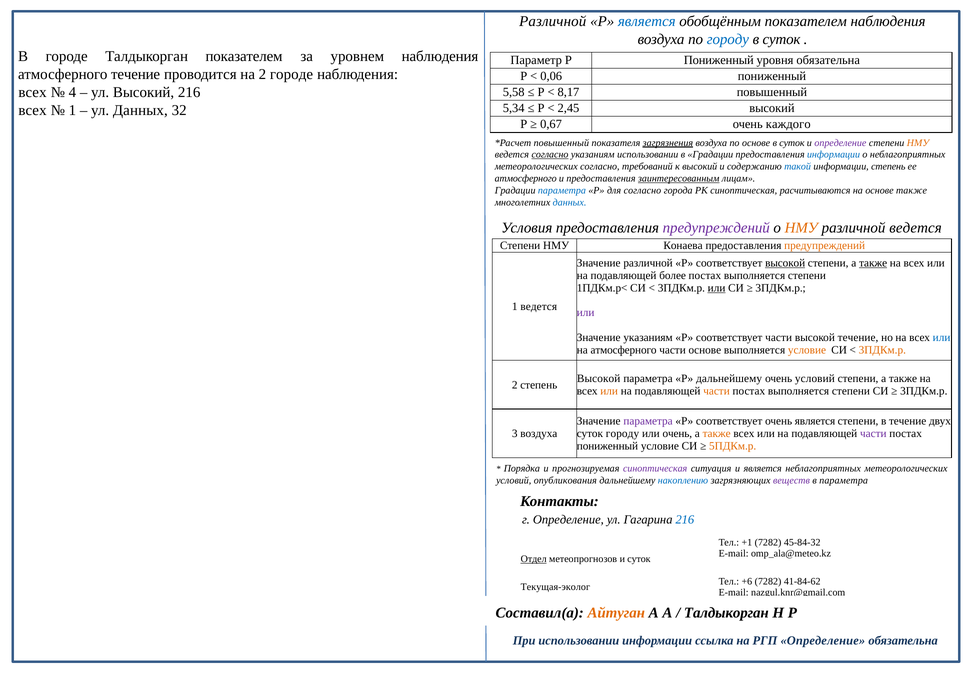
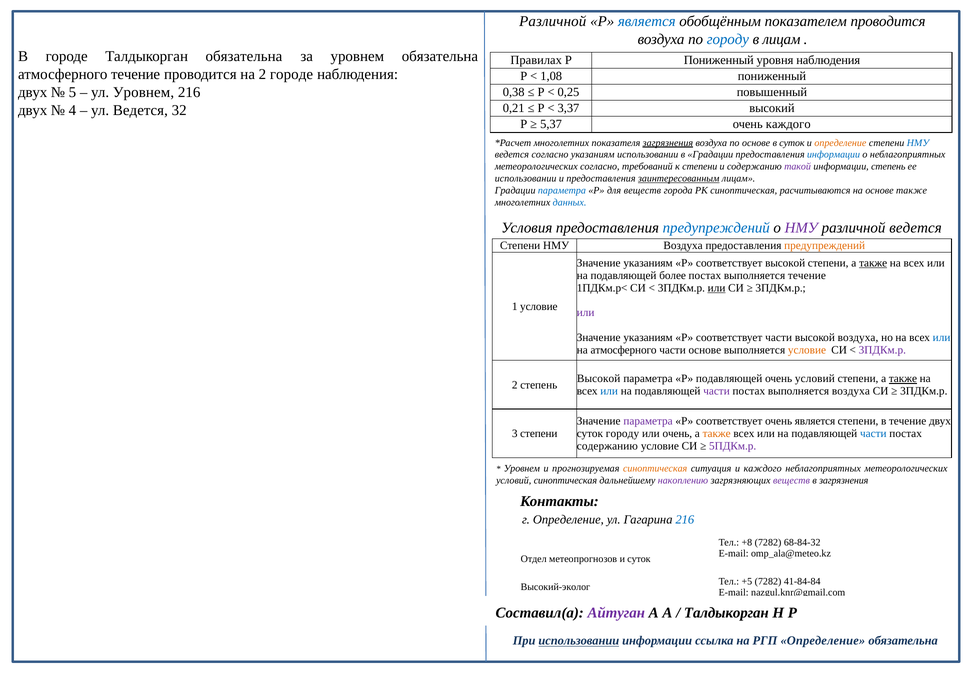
показателем наблюдения: наблюдения -> проводится (888, 21)
суток: суток -> лицам (782, 39)
Талдыкорган показателем: показателем -> обязательна (244, 56)
уровнем наблюдения: наблюдения -> обязательна (440, 56)
Параметр: Параметр -> Правилах (536, 60)
уровня обязательна: обязательна -> наблюдения (828, 60)
0,06: 0,06 -> 1,08 (551, 76)
всех: всех -> двух (33, 92)
4: 4 -> 5 (72, 92)
ул Высокий: Высокий -> Уровнем (144, 92)
5,58: 5,58 -> 0,38 (514, 92)
8,17: 8,17 -> 0,25 (568, 92)
5,34: 5,34 -> 0,21 (514, 108)
2,45: 2,45 -> 3,37 (568, 108)
всех: всех -> двух (33, 110)
1: 1 -> 4 (72, 110)
ул Данных: Данных -> Ведется (140, 110)
0,67: 0,67 -> 5,37 (551, 124)
повышенный: повышенный -> многолетних (561, 143)
определение colour: purple -> orange (840, 143)
НМУ colour: orange -> blue (918, 143)
согласно underline: present -> none (550, 155)
к высокий: высокий -> степени (700, 167)
такой colour: blue -> purple (798, 167)
атмосферного: атмосферного -> использовании (526, 179)
для согласно: согласно -> веществ (642, 190)
предупреждений colour: purple -> blue (716, 228)
НМУ colour: orange -> purple (801, 228)
НМУ Конаева: Конаева -> Воздуха (683, 246)
различной: различной -> указаниям (648, 263)
высокой underline: present -> none (785, 263)
степени: степени -> течение (807, 275)
1 ведется: ведется -> условие (539, 306)
высокой течение: течение -> воздуха (858, 338)
3ПДКм.р colour: orange -> purple (882, 350)
Р дальнейшему: дальнейшему -> подавляющей (729, 379)
также underline: none -> present (903, 379)
или colour: orange -> blue (609, 391)
части colour: orange -> purple (717, 391)
степени: степени -> воздуха (851, 391)
3 воздуха: воздуха -> степени (539, 433)
части colour: purple -> blue (873, 433)
пониженный: пониженный -> содержанию (607, 446)
5ПДКм.р colour: orange -> purple (733, 446)
Порядка: Порядка -> Уровнем (522, 468)
синоптическая colour: purple -> orange (655, 468)
и является: является -> каждого (763, 468)
условий опубликования: опубликования -> синоптическая (565, 480)
накоплению colour: blue -> purple (683, 480)
в параметра: параметра -> загрязнения (844, 480)
+1: +1 -> +8 (747, 542)
45-84-32: 45-84-32 -> 68-84-32 (802, 542)
Отдел underline: present -> none (534, 559)
+6: +6 -> +5 (747, 581)
41-84-62: 41-84-62 -> 41-84-84 (802, 581)
Текущая-эколог: Текущая-эколог -> Высокий-эколог (555, 587)
Айтуган colour: orange -> purple (616, 613)
использовании underline: none -> present (579, 641)
